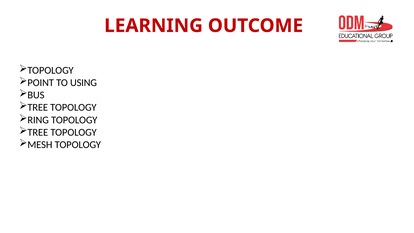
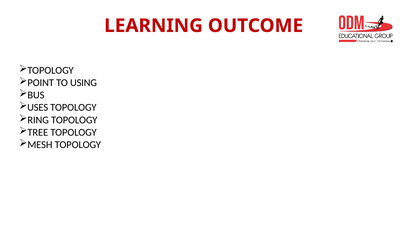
TREE: TREE -> USES (38, 108)
